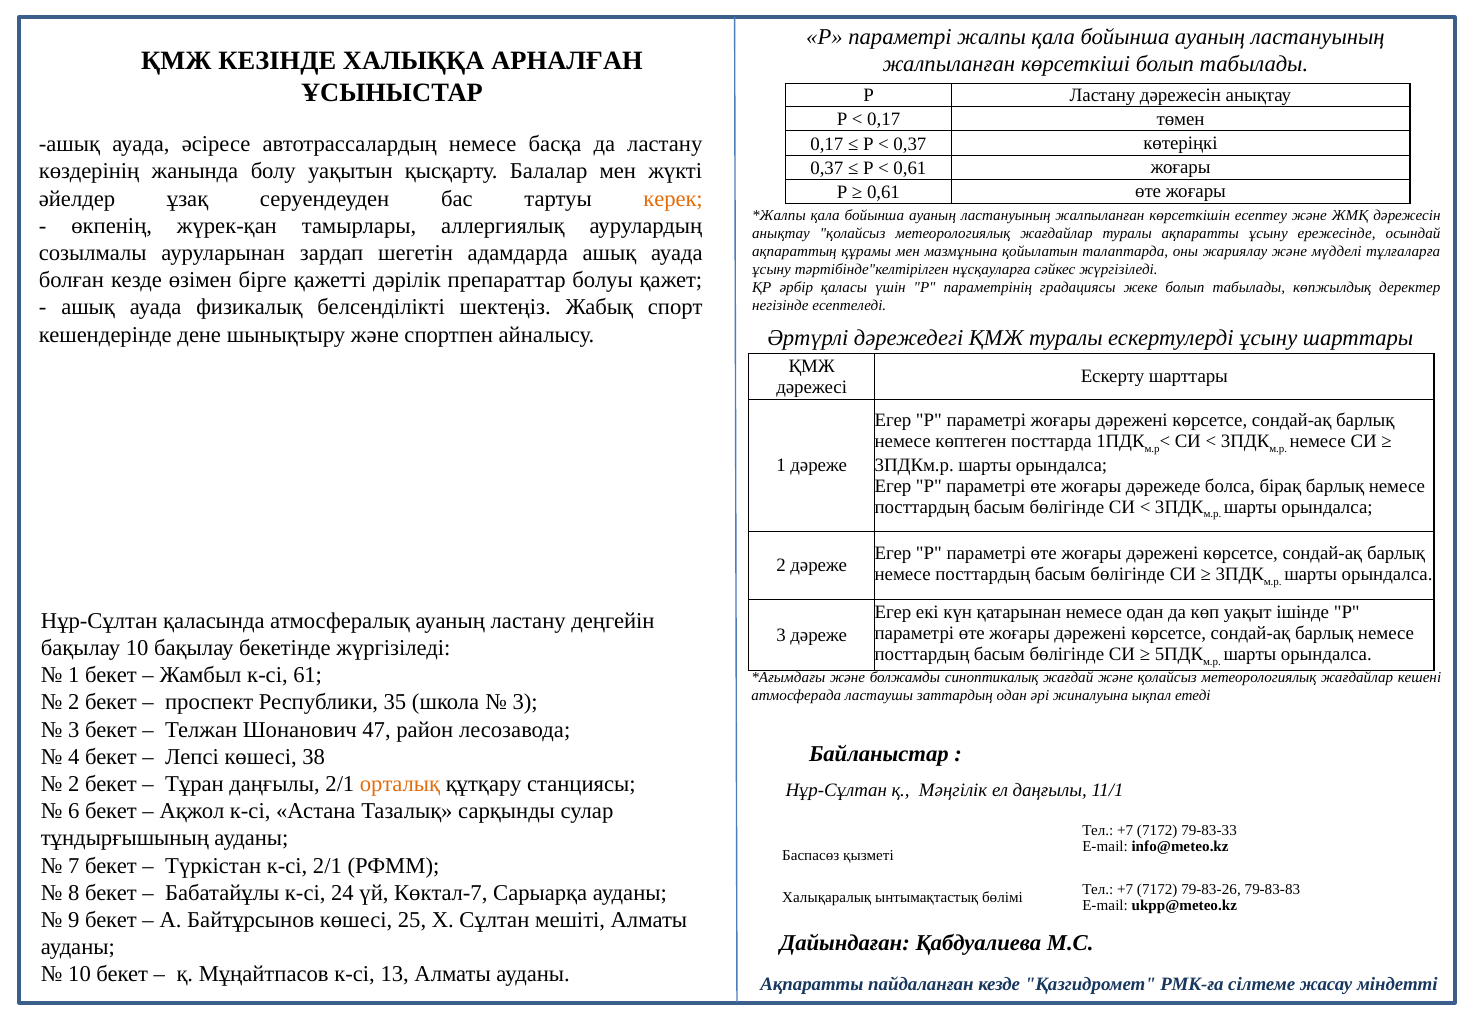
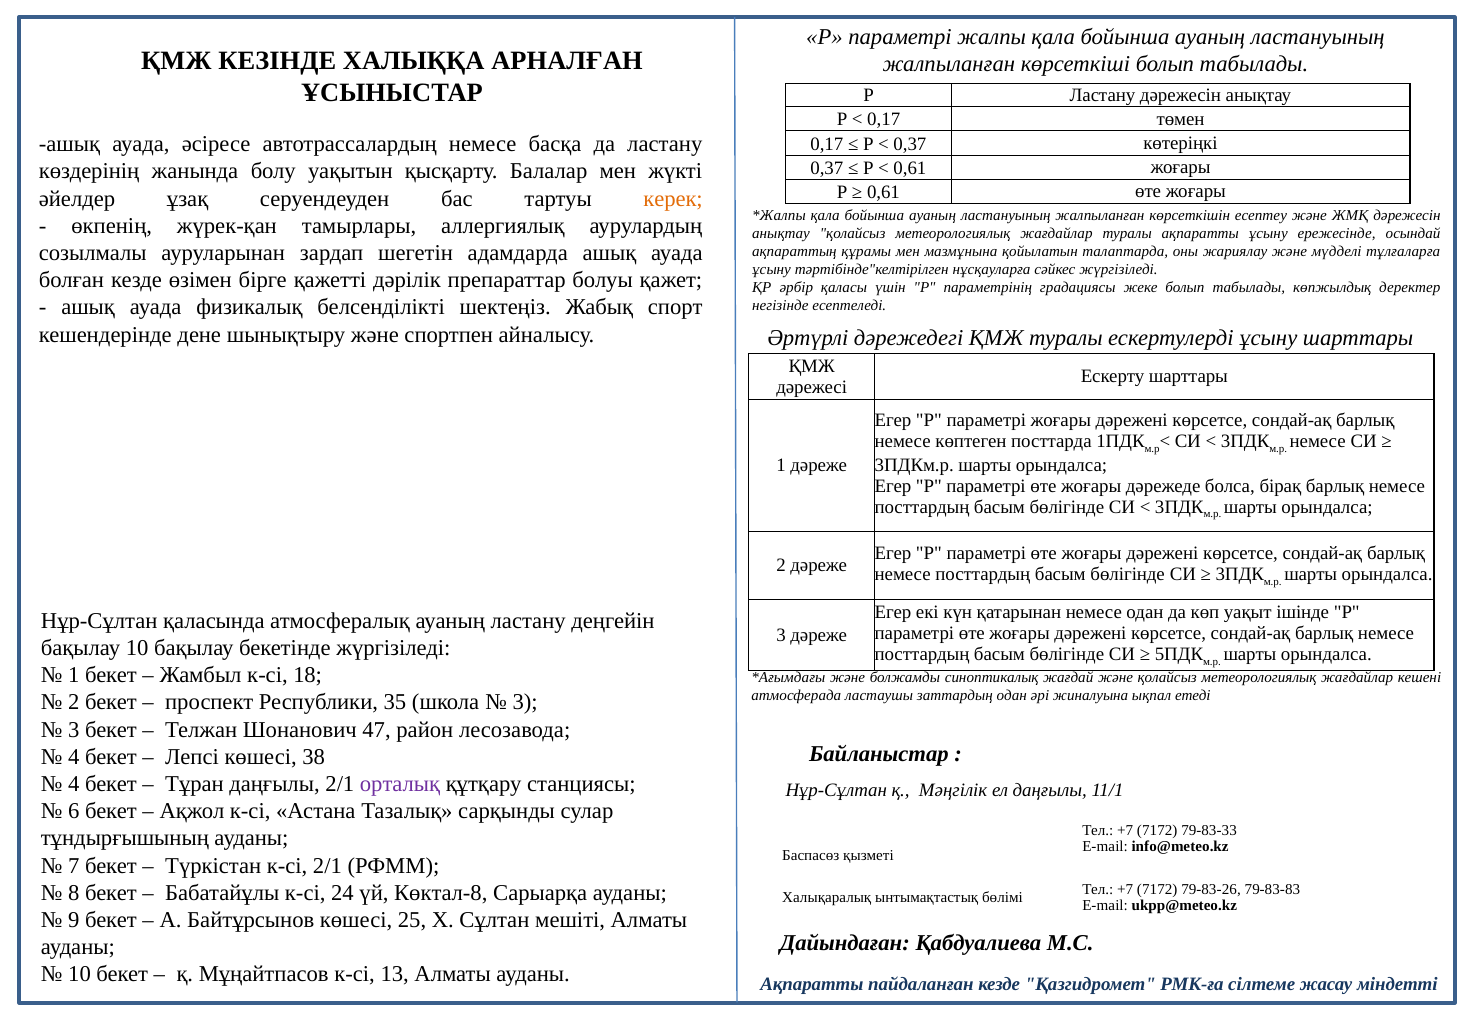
61: 61 -> 18 (308, 675)
2: 2 -> 4 (74, 784)
орталық colour: orange -> purple (400, 784)
Көктал-7: Көктал-7 -> Көктал-8 (441, 893)
